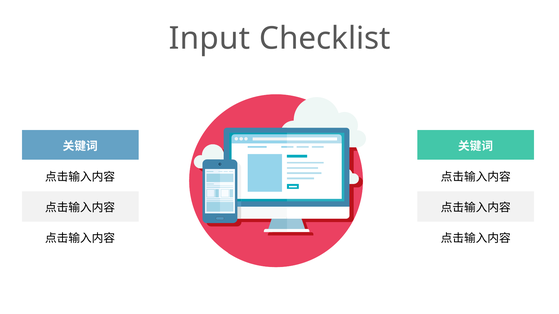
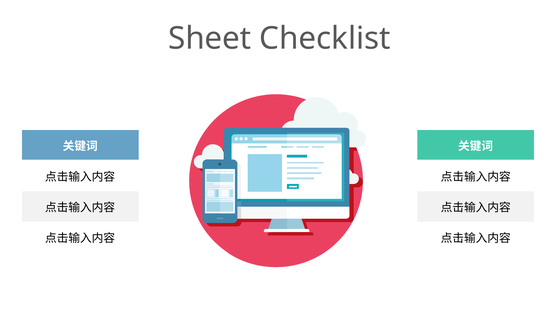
Input: Input -> Sheet (210, 39)
